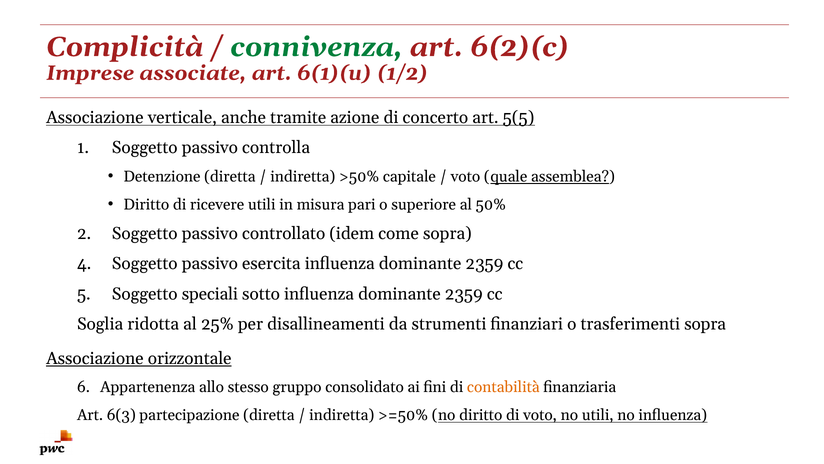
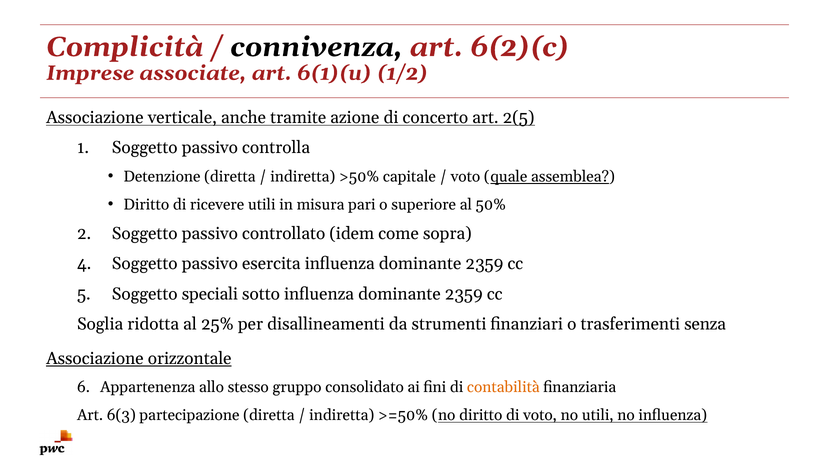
connivenza colour: green -> black (317, 47)
5(5: 5(5 -> 2(5 (519, 117)
trasferimenti sopra: sopra -> senza (705, 324)
